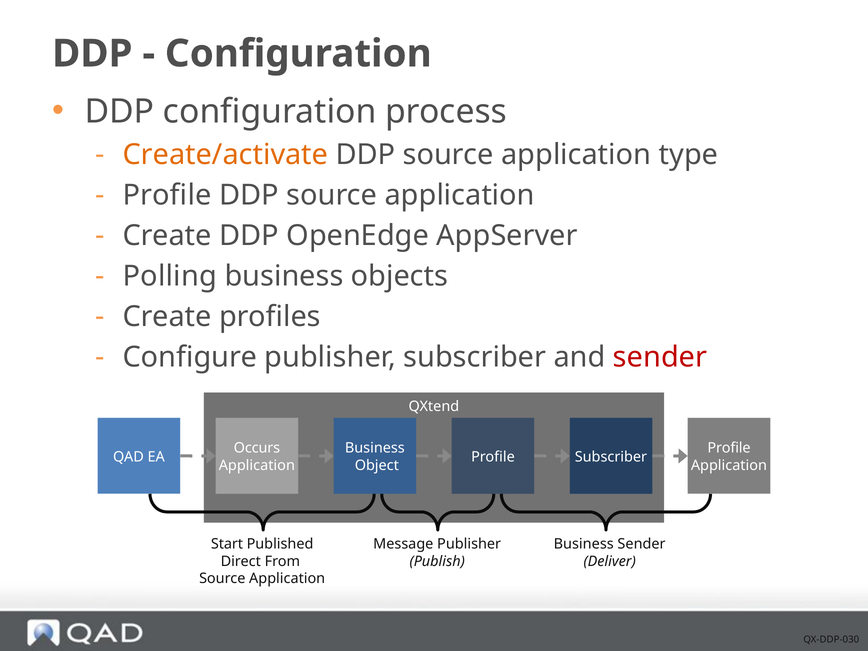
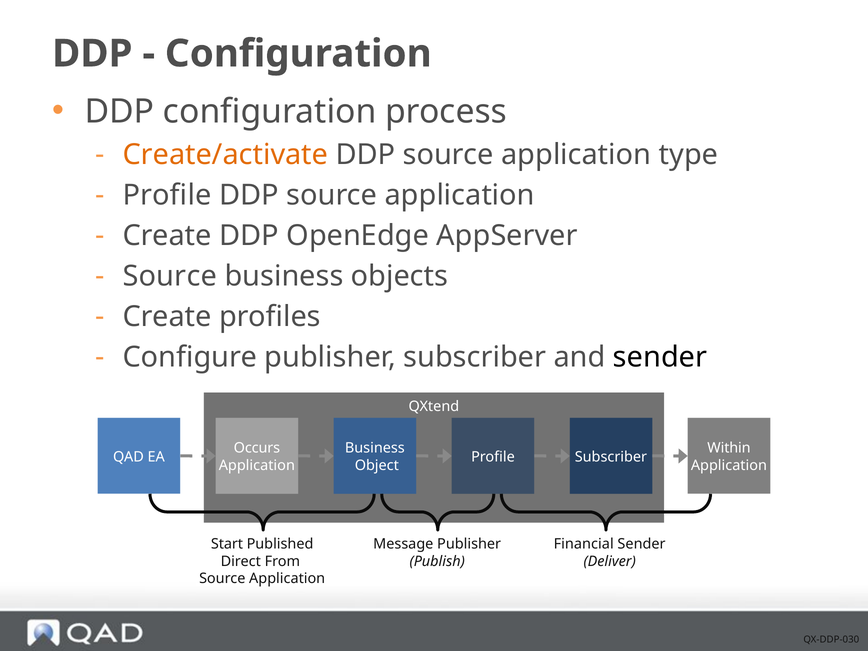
Polling: Polling -> Source (170, 276)
sender colour: red -> black (660, 357)
Profile: Profile -> Within (729, 448)
Business: Business -> Financial (584, 544)
